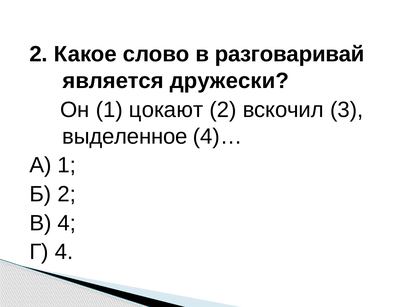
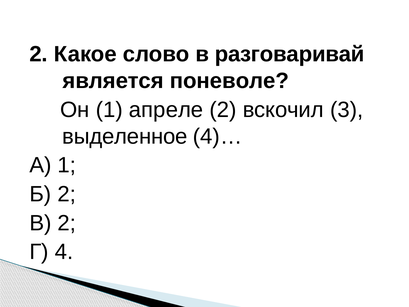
дружески: дружески -> поневоле (229, 81)
цокают: цокают -> апреле (166, 110)
В 4: 4 -> 2 (67, 223)
